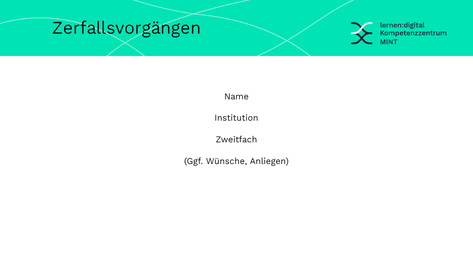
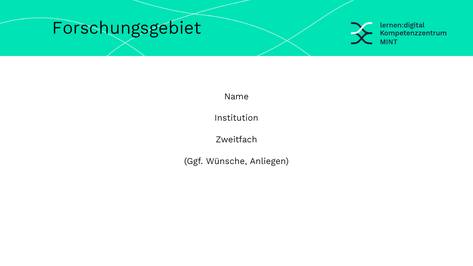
Zerfallsvorgängen: Zerfallsvorgängen -> Forschungsgebiet (127, 28)
